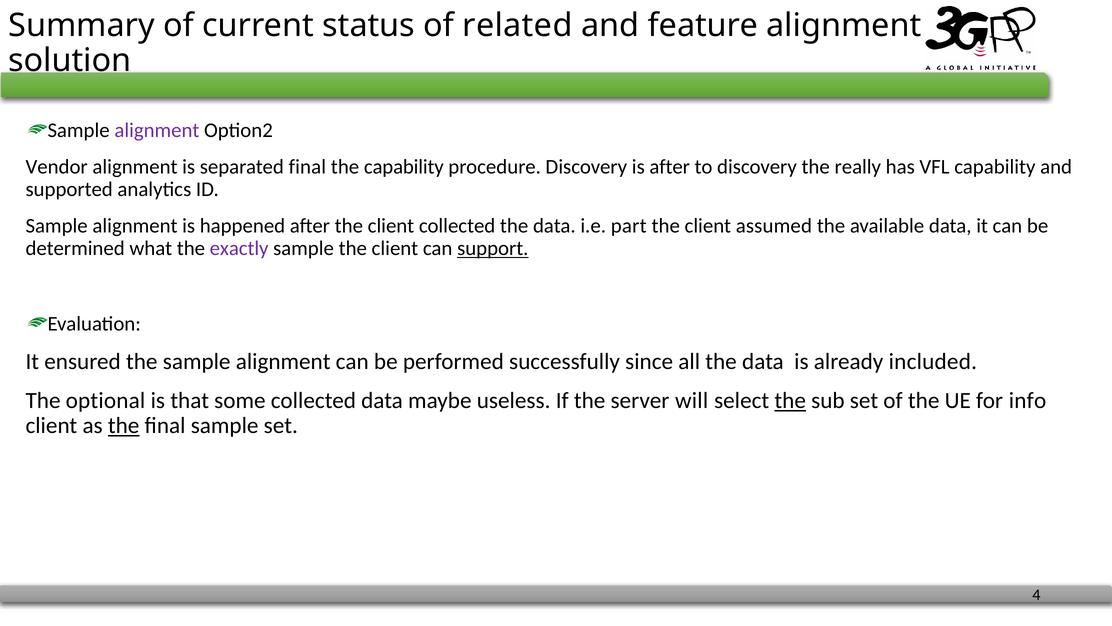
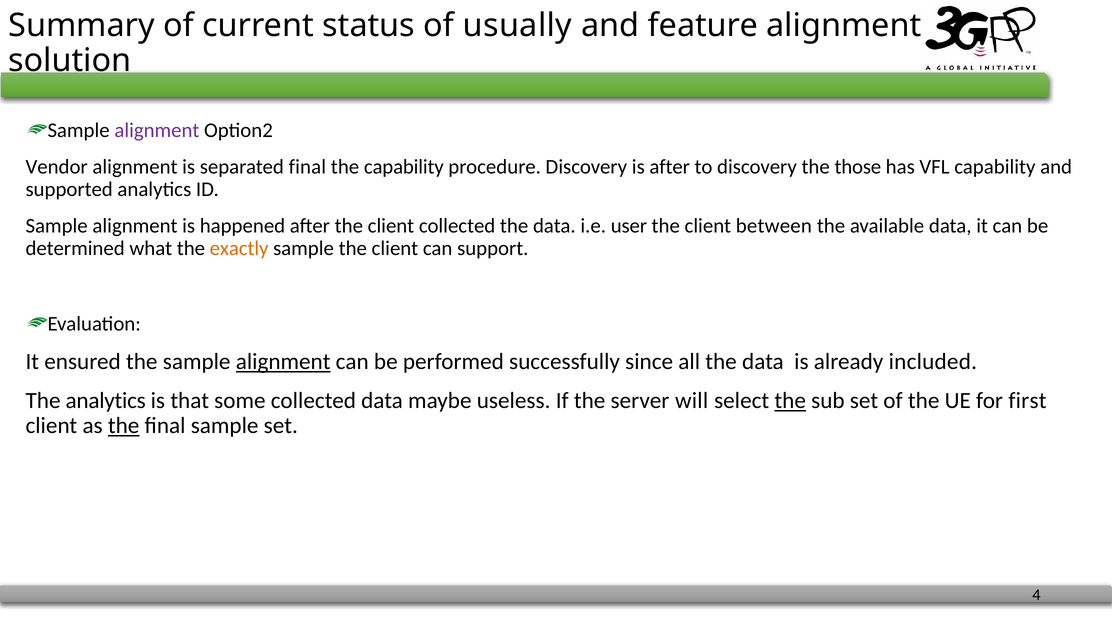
related: related -> usually (517, 26)
really: really -> those (858, 167)
part: part -> user (629, 226)
assumed: assumed -> between (774, 226)
exactly colour: purple -> orange (239, 248)
support underline: present -> none (493, 248)
alignment underline: none -> present (283, 361)
The optional: optional -> analytics (106, 400)
info: info -> first (1027, 400)
